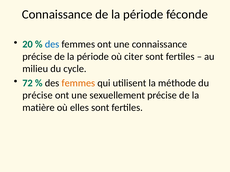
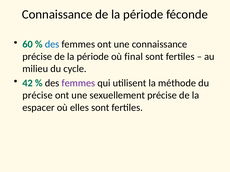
20: 20 -> 60 (28, 44)
citer: citer -> final (134, 57)
72: 72 -> 42 (28, 83)
femmes colour: orange -> purple (78, 83)
matière: matière -> espacer (39, 108)
